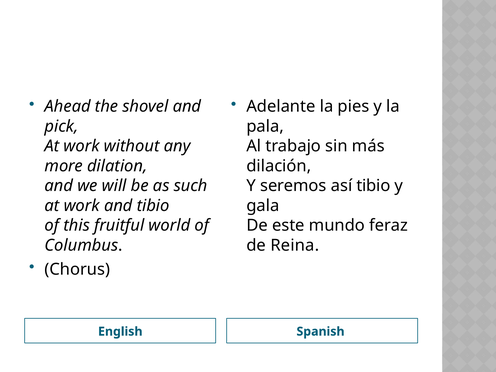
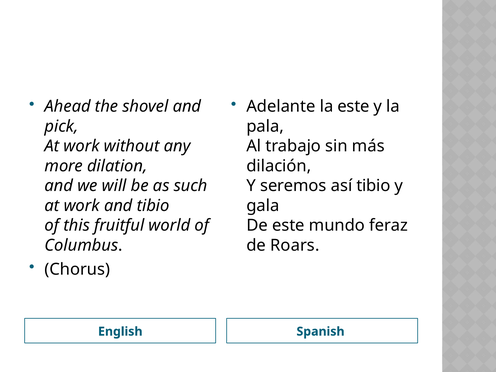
la pies: pies -> este (354, 106)
Reina: Reina -> Roars (295, 245)
